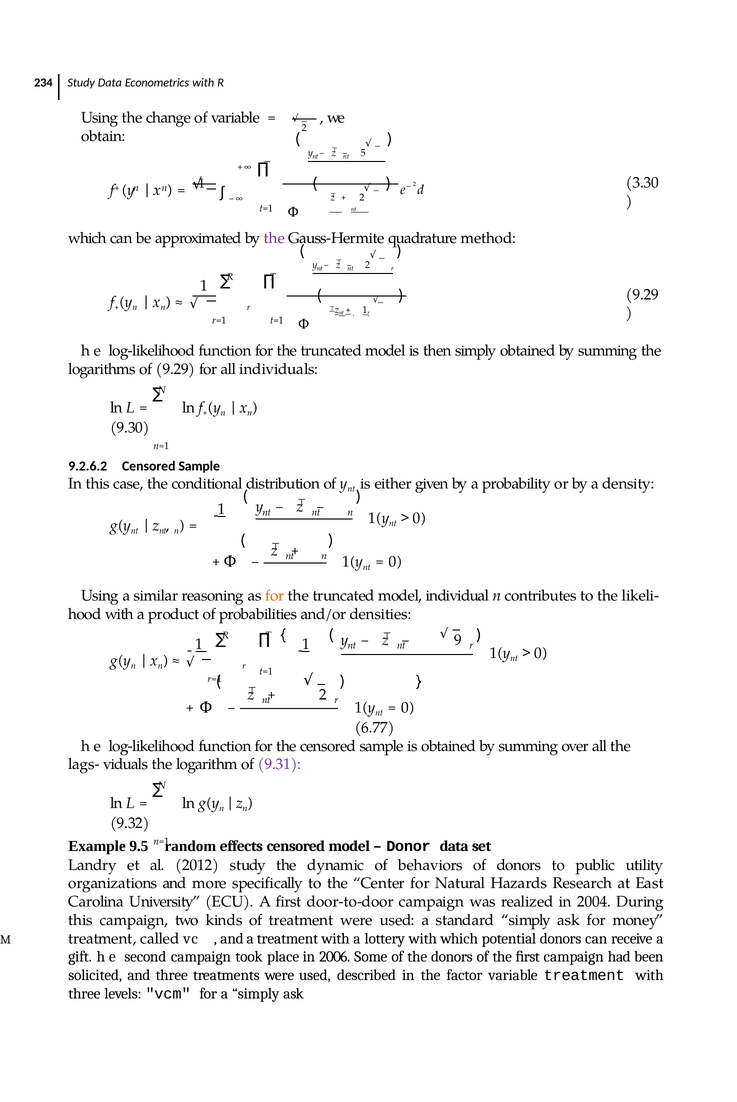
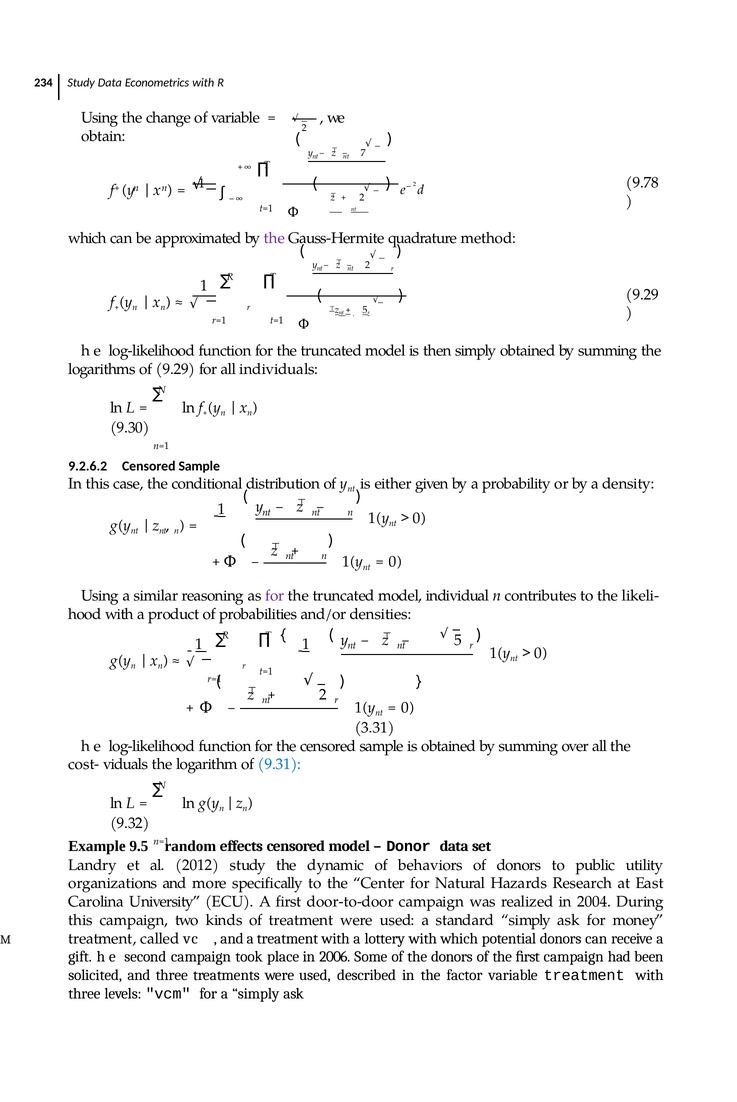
5: 5 -> 7 (363, 153)
3.30: 3.30 -> 9.78 (642, 182)
1: 1 -> 5 (365, 309)
for colour: orange -> purple (275, 595)
9: 9 -> 5 (458, 639)
6.77: 6.77 -> 3.31 (375, 727)
lags-: lags- -> cost- (84, 764)
9.31 colour: purple -> blue (280, 764)
